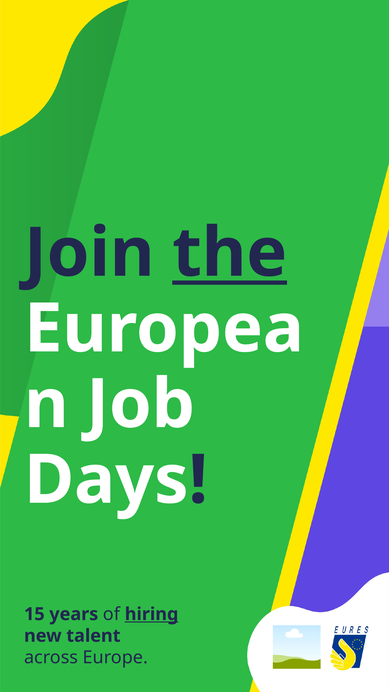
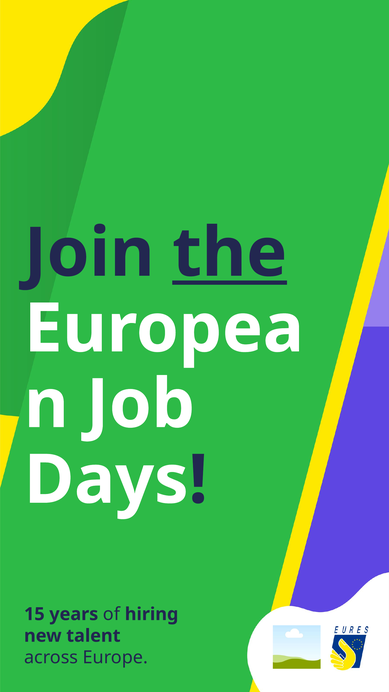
hiring underline: present -> none (152, 614)
